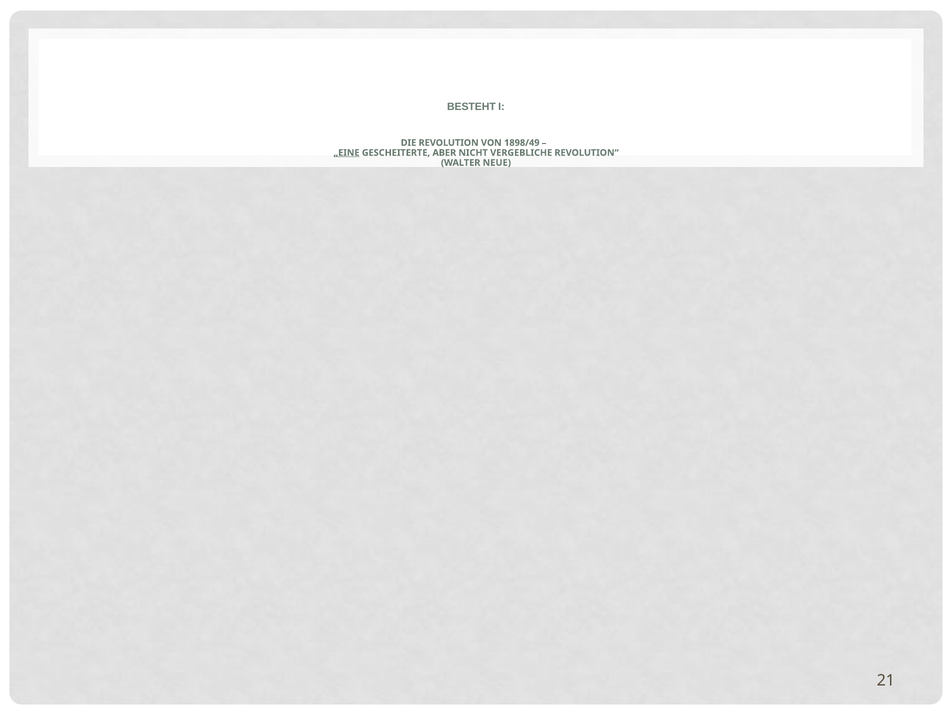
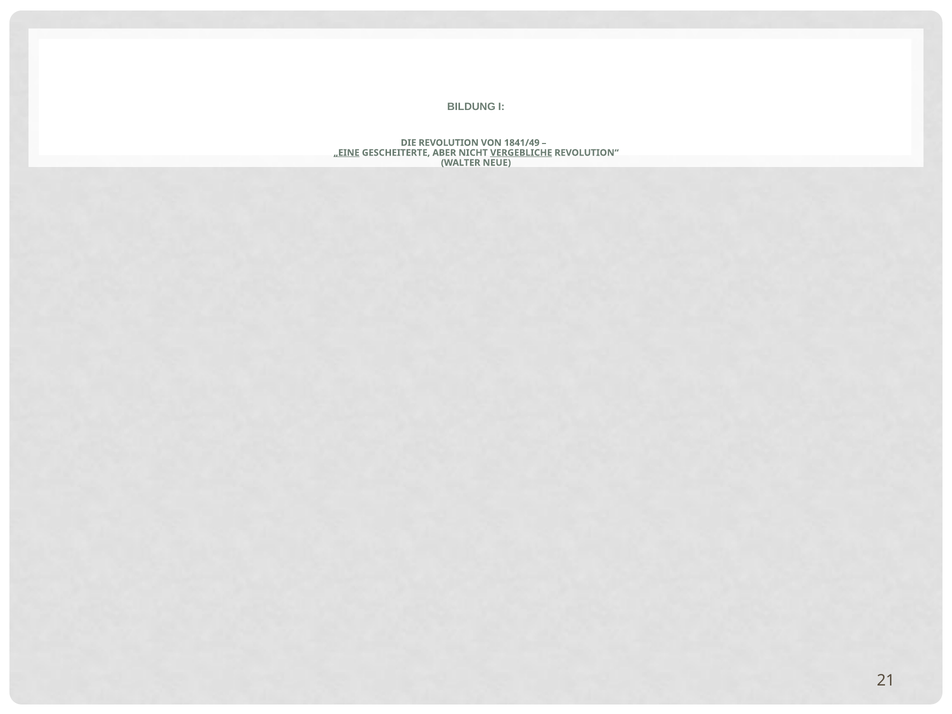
BESTEHT: BESTEHT -> BILDUNG (471, 107)
1898/49: 1898/49 -> 1841/49 (522, 143)
VERGEBLICHE underline: none -> present (521, 153)
